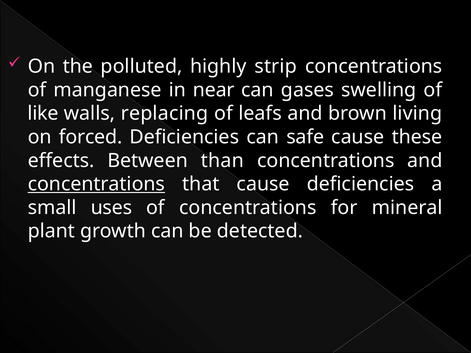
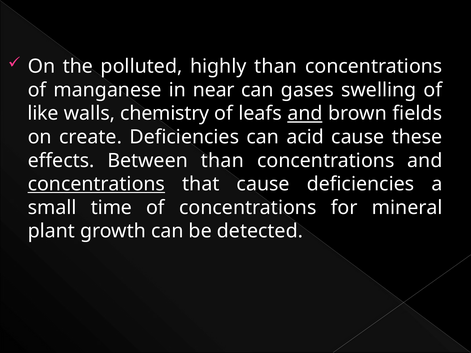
highly strip: strip -> than (276, 66)
replacing: replacing -> chemistry (165, 114)
and underline: none -> present (305, 114)
living: living -> fields (417, 114)
forced: forced -> create (91, 137)
safe: safe -> acid (305, 137)
uses: uses -> time (111, 208)
